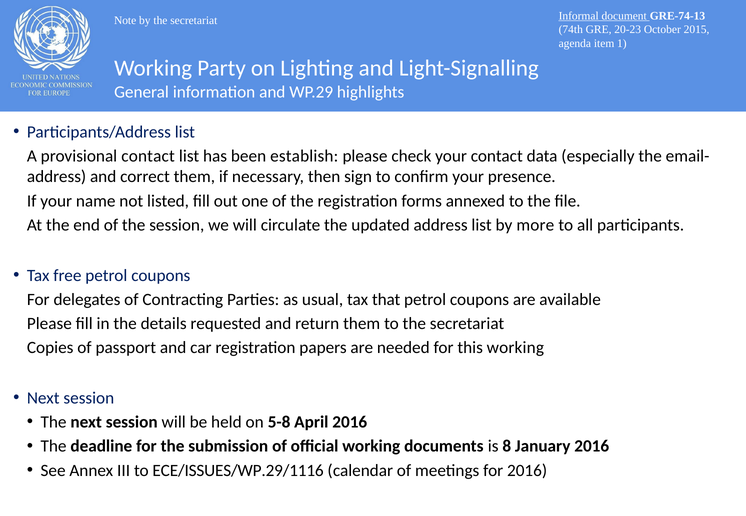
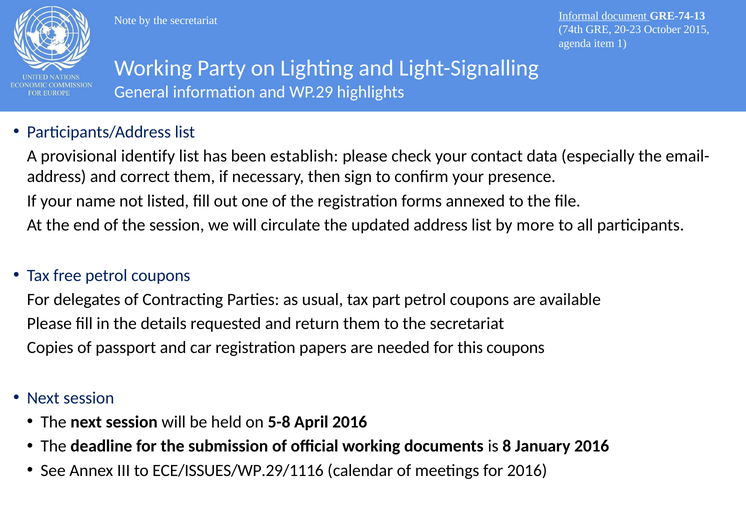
provisional contact: contact -> identify (148, 156)
that: that -> part (386, 300)
this working: working -> coupons (516, 348)
